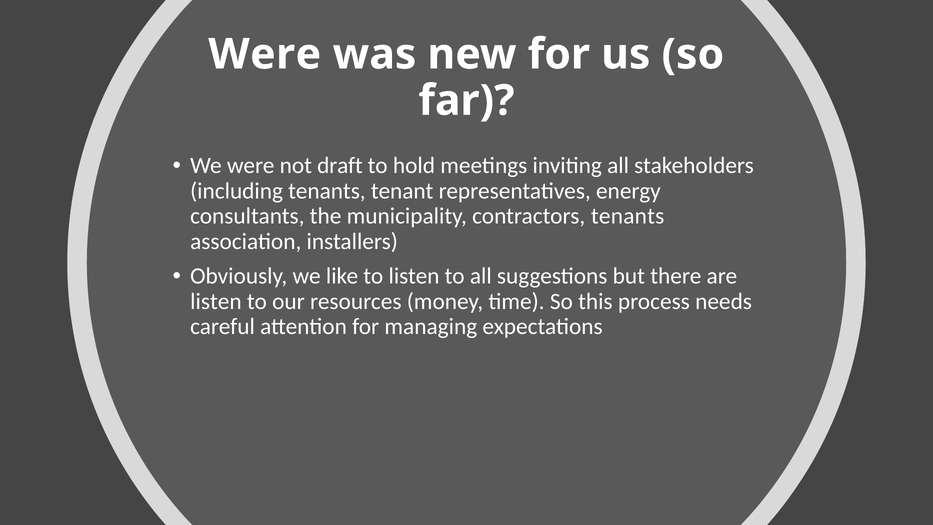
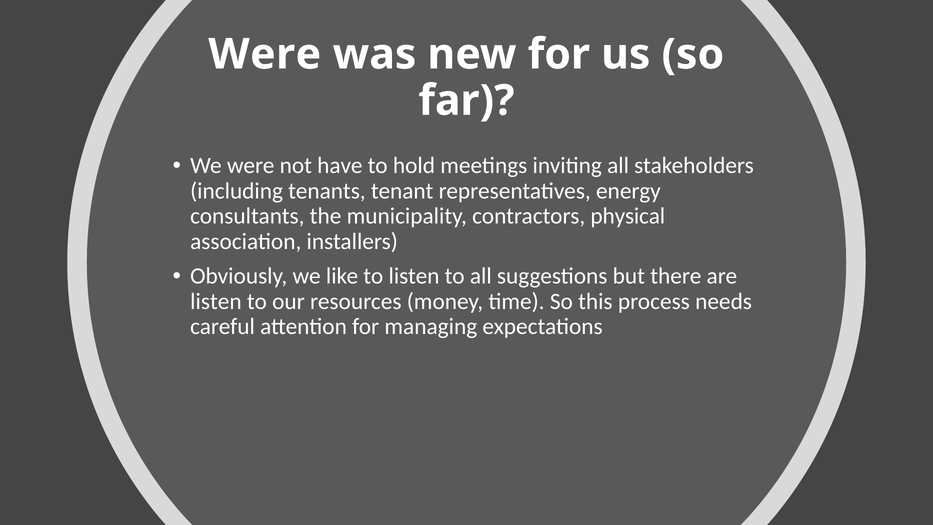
draft: draft -> have (340, 166)
contractors tenants: tenants -> physical (628, 216)
